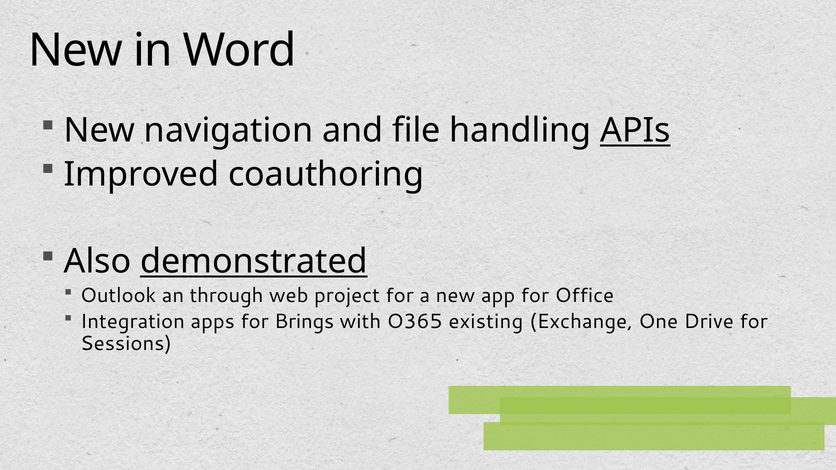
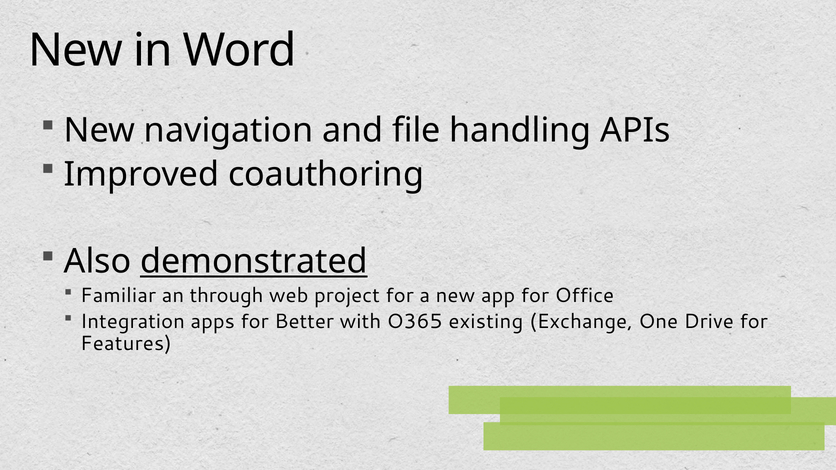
APIs underline: present -> none (635, 131)
Outlook: Outlook -> Familiar (118, 295)
Brings: Brings -> Better (304, 322)
Sessions: Sessions -> Features (126, 344)
